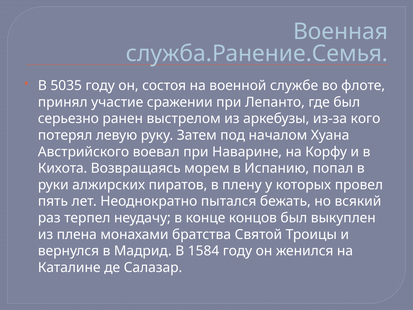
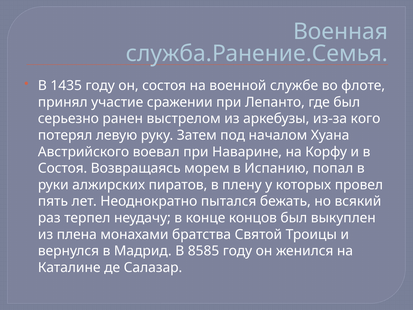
5035: 5035 -> 1435 (66, 86)
Кихота: Кихота -> Состоя (63, 168)
1584: 1584 -> 8585 (204, 251)
